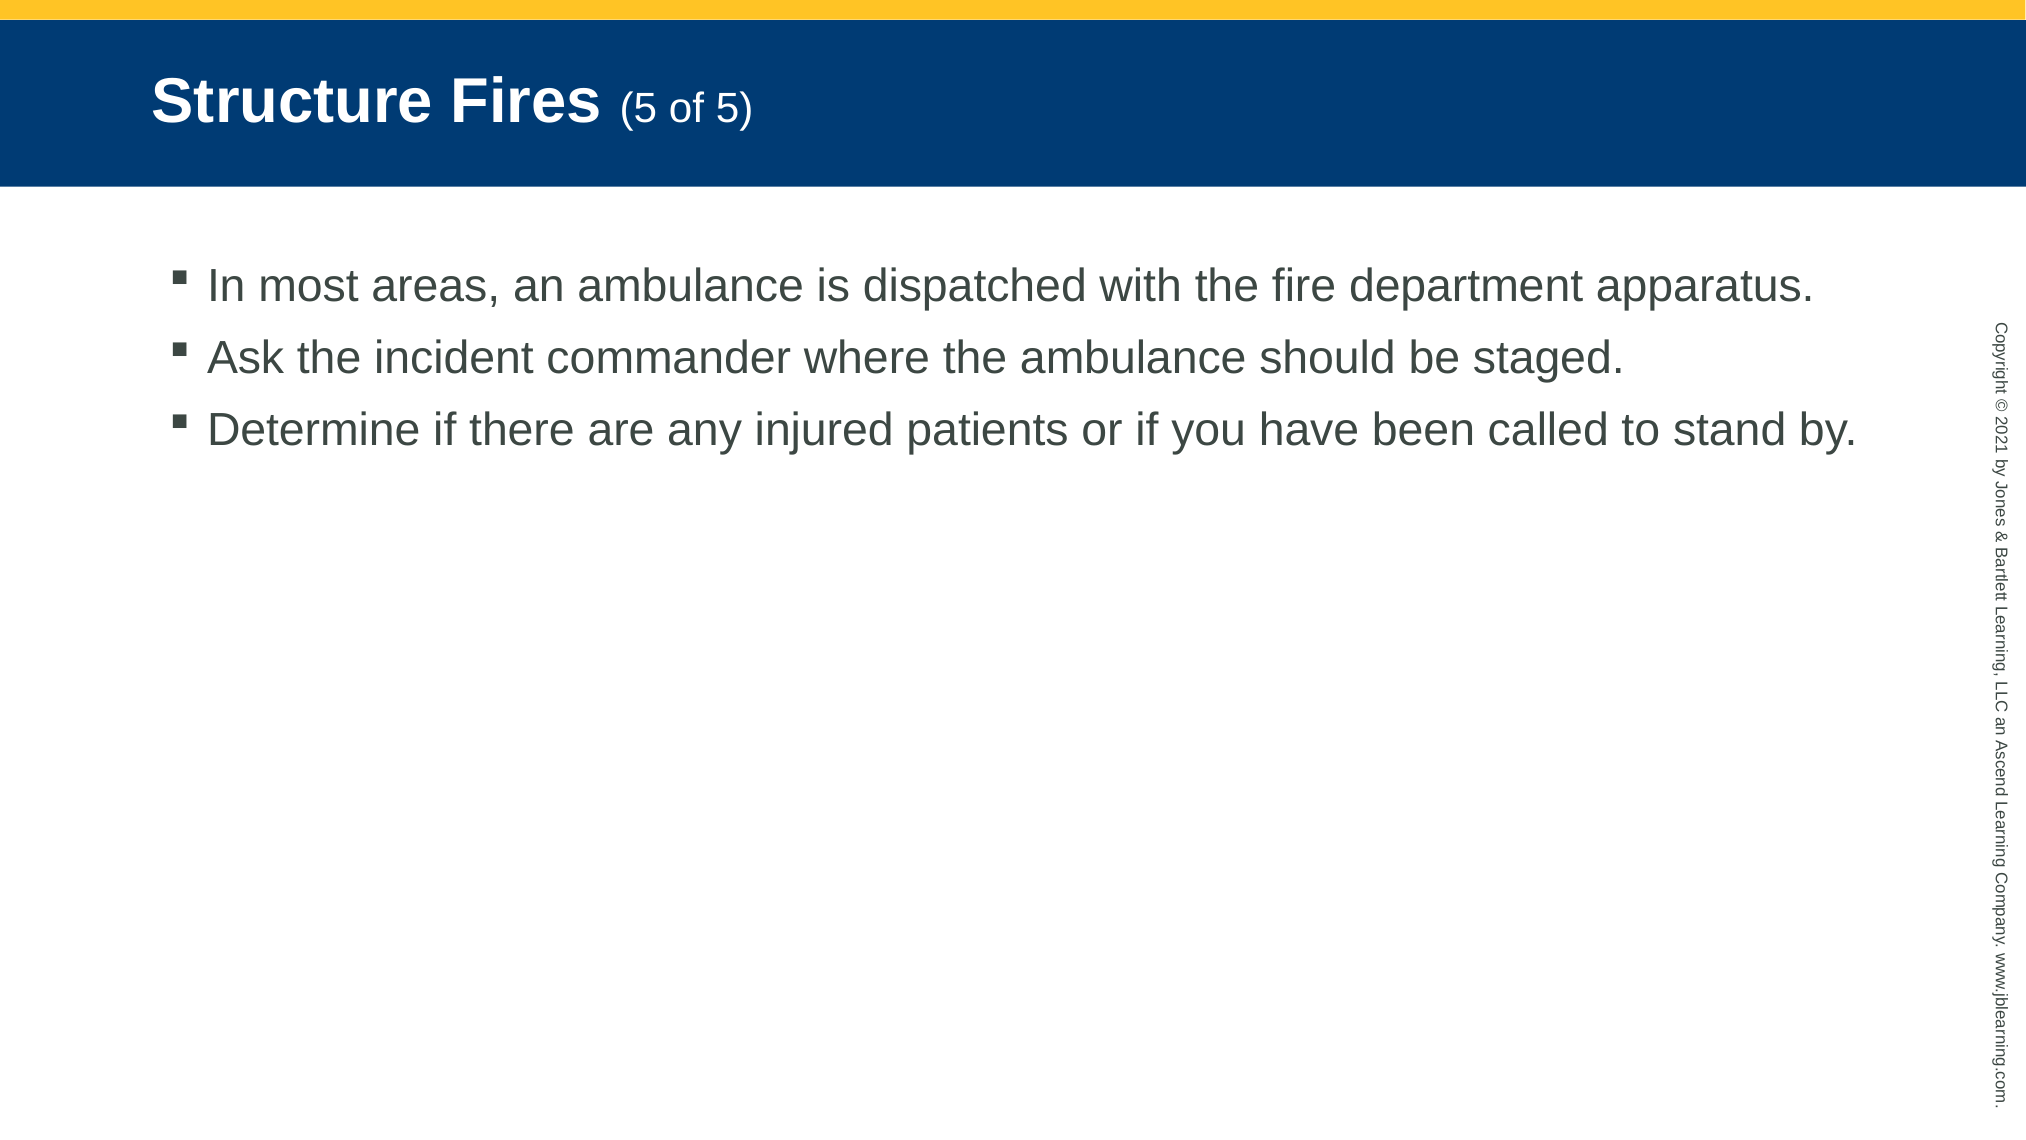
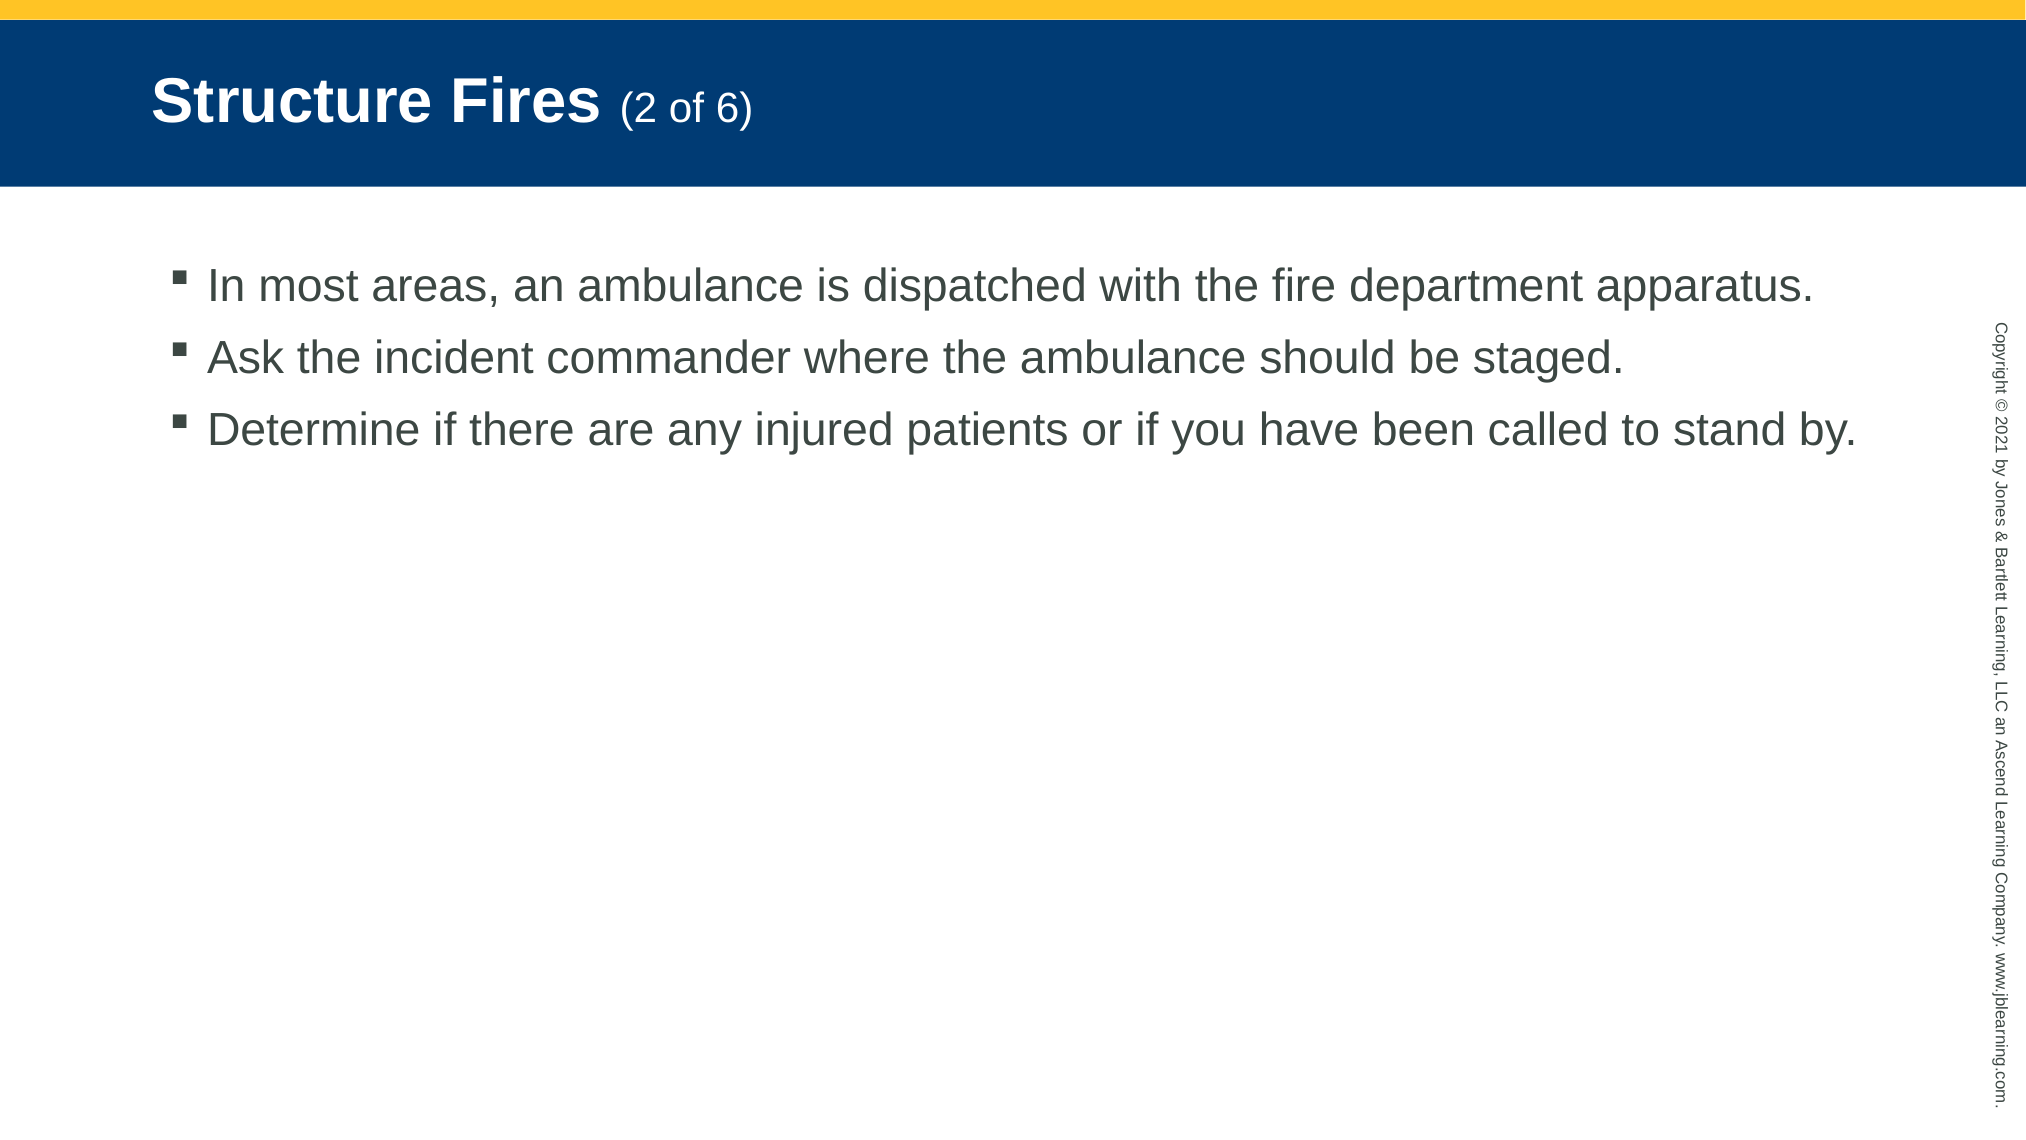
Fires 5: 5 -> 2 (638, 109)
of 5: 5 -> 6 (735, 109)
